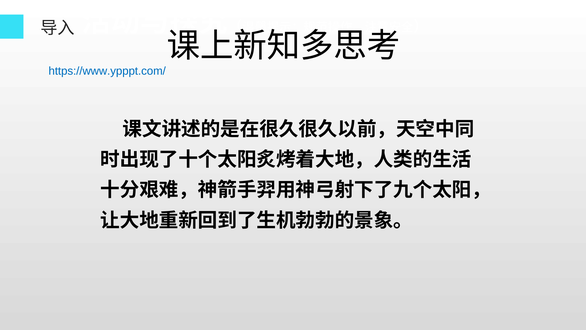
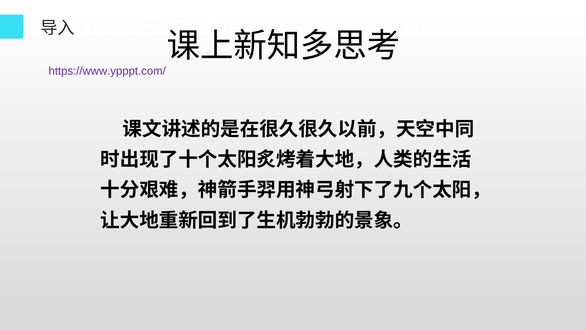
https://www.ypppt.com/ colour: blue -> purple (107, 71)
